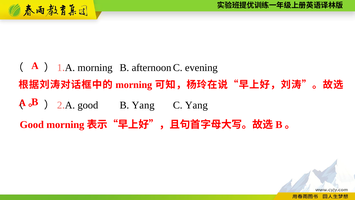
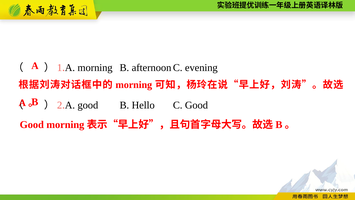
B Yang: Yang -> Hello (143, 105)
C Yang: Yang -> Good (196, 105)
